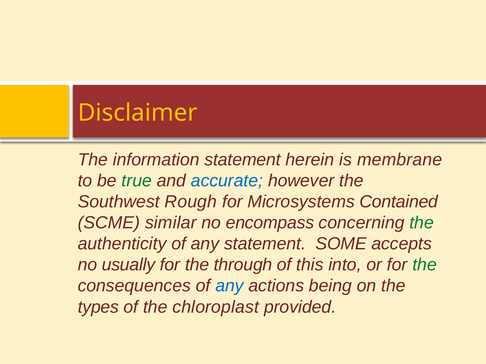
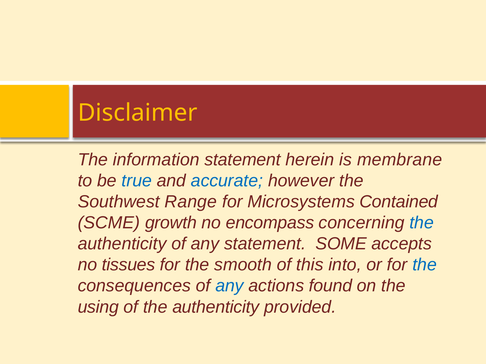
true colour: green -> blue (137, 181)
Rough: Rough -> Range (191, 202)
similar: similar -> growth (171, 223)
the colour: green -> blue (422, 223)
usually: usually -> tissues (129, 265)
through: through -> smooth (243, 265)
the colour: green -> blue (425, 265)
being: being -> found (331, 286)
types: types -> using (98, 307)
of the chloroplast: chloroplast -> authenticity (216, 307)
